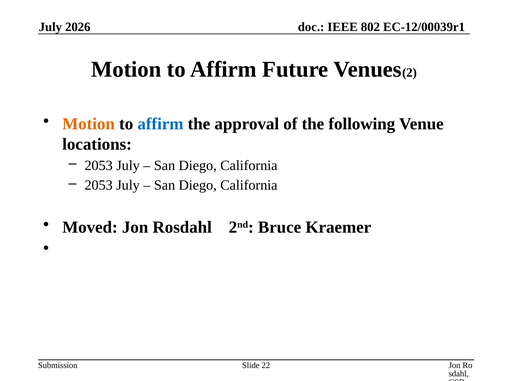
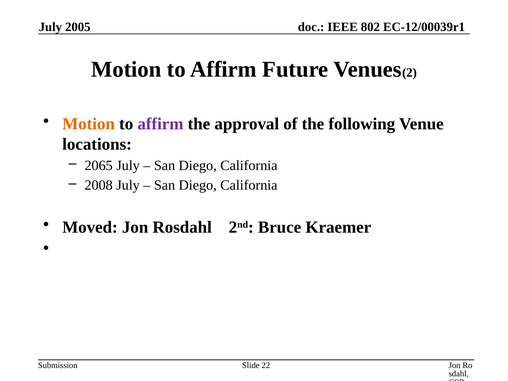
2026: 2026 -> 2005 (78, 27)
affirm colour: blue -> purple (160, 124)
2053: 2053 -> 2065 (99, 166)
2053: 2053 -> 2008 (99, 185)
